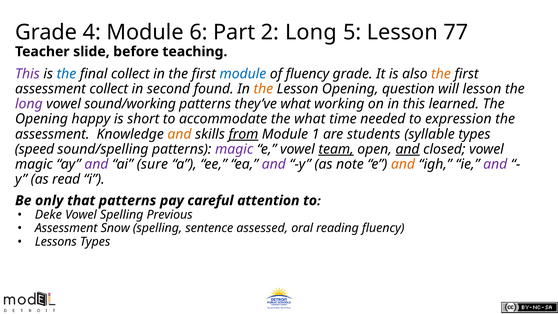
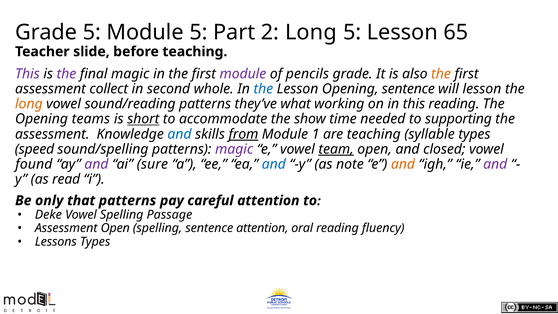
Grade 4: 4 -> 5 (92, 32)
Module 6: 6 -> 5 (199, 32)
77: 77 -> 65 (456, 32)
the colour: blue -> purple (66, 74)
final collect: collect -> magic (130, 74)
module colour: blue -> purple (243, 74)
of fluency: fluency -> pencils (307, 74)
found: found -> whole (214, 89)
the colour: orange -> blue (263, 89)
Opening question: question -> sentence (408, 89)
long colour: purple -> orange (29, 104)
sound/working: sound/working -> sound/reading (130, 104)
this learned: learned -> reading (454, 104)
happy: happy -> teams (91, 119)
short underline: none -> present (143, 119)
the what: what -> show (310, 119)
expression: expression -> supporting (458, 119)
and colour: orange -> blue (180, 134)
are students: students -> teaching (374, 134)
and underline: present -> none (408, 149)
magic: magic -> found (34, 164)
and colour: purple -> blue (274, 164)
Previous: Previous -> Passage (169, 215)
Assessment Snow: Snow -> Open (115, 228)
sentence assessed: assessed -> attention (262, 228)
